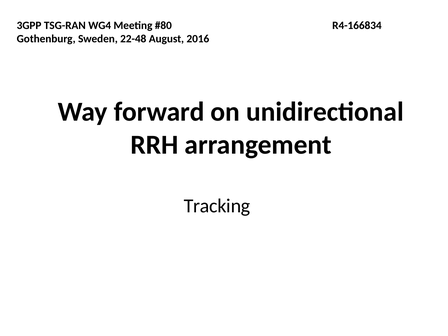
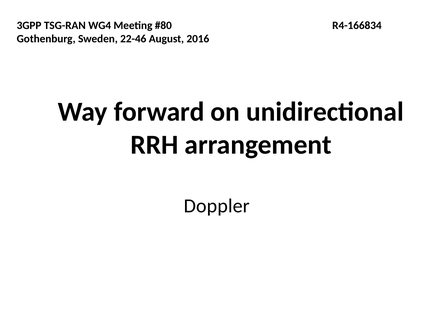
22-48: 22-48 -> 22-46 (133, 39)
Tracking: Tracking -> Doppler (217, 206)
